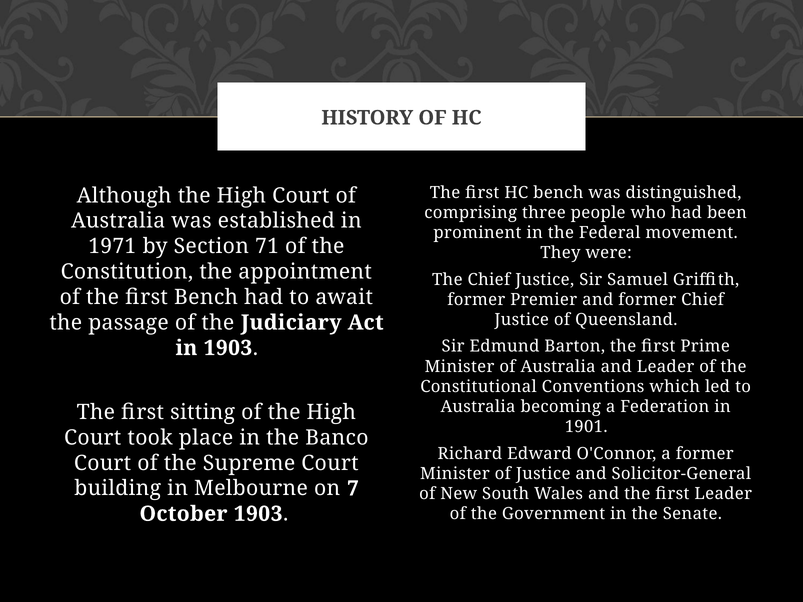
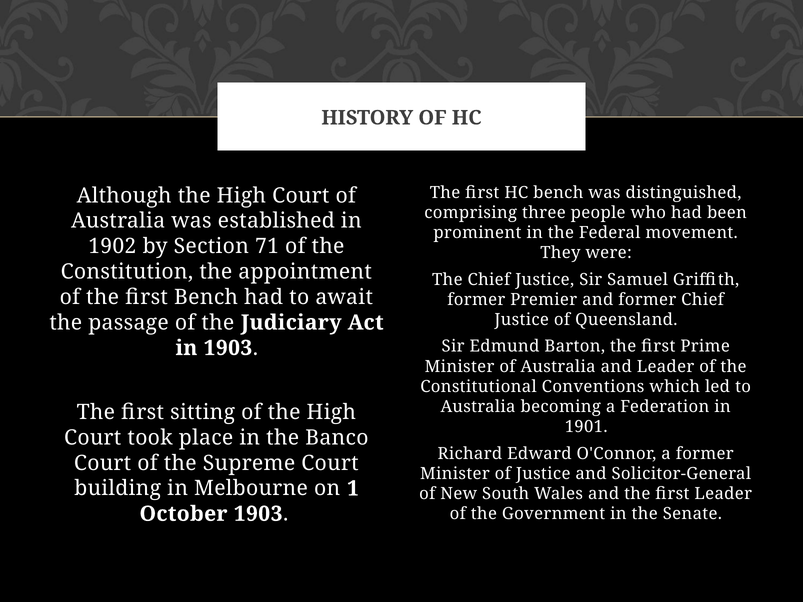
1971: 1971 -> 1902 (112, 246)
7: 7 -> 1 (353, 489)
